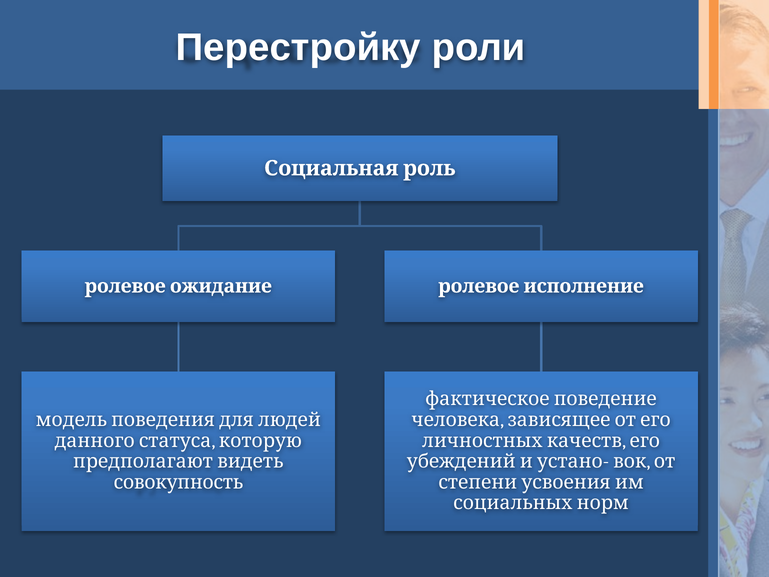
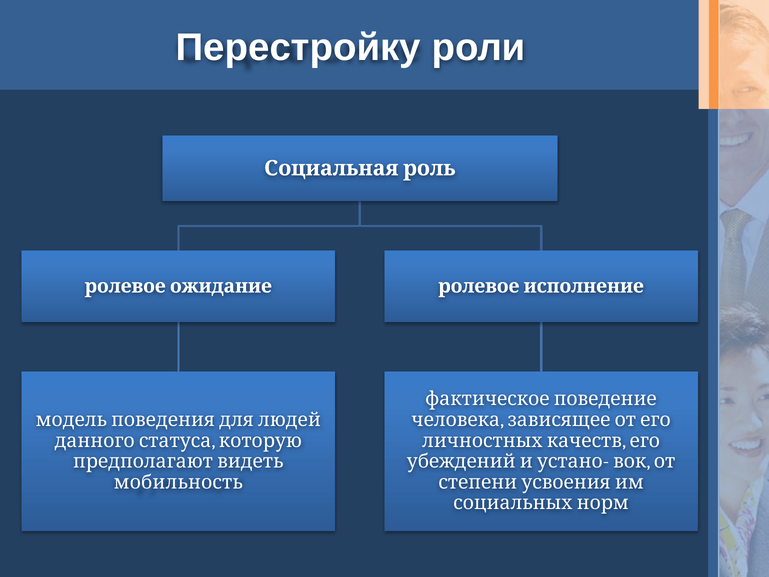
совокупность: совокупность -> мобильность (178, 482)
